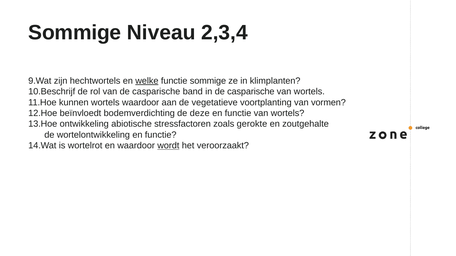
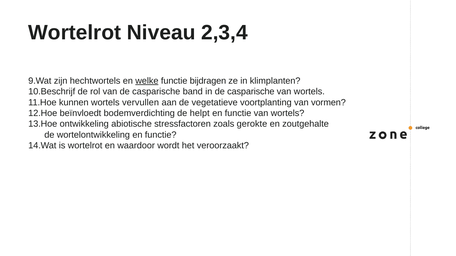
Sommige: Sommige -> Wortelrot (75, 33)
functie sommige: sommige -> bijdragen (208, 81)
wortels waardoor: waardoor -> vervullen (141, 103)
deze: deze -> helpt (200, 113)
wordt underline: present -> none (168, 146)
